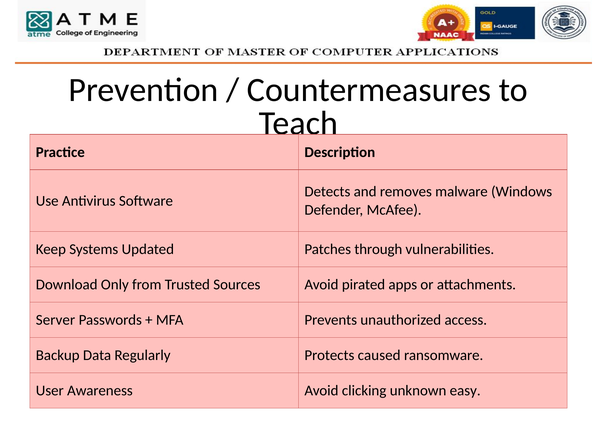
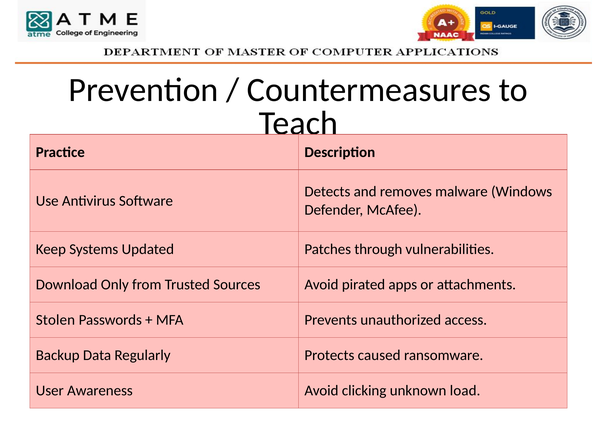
Server: Server -> Stolen (55, 320)
easy: easy -> load (465, 390)
